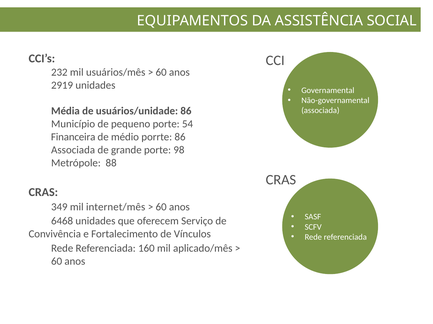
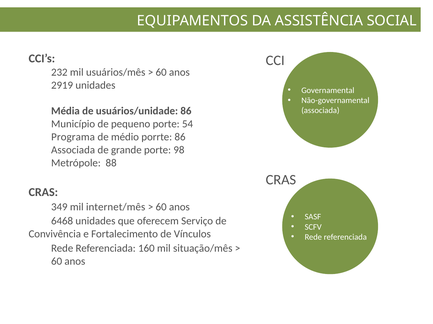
Financeira: Financeira -> Programa (73, 137)
aplicado/mês: aplicado/mês -> situação/mês (203, 249)
